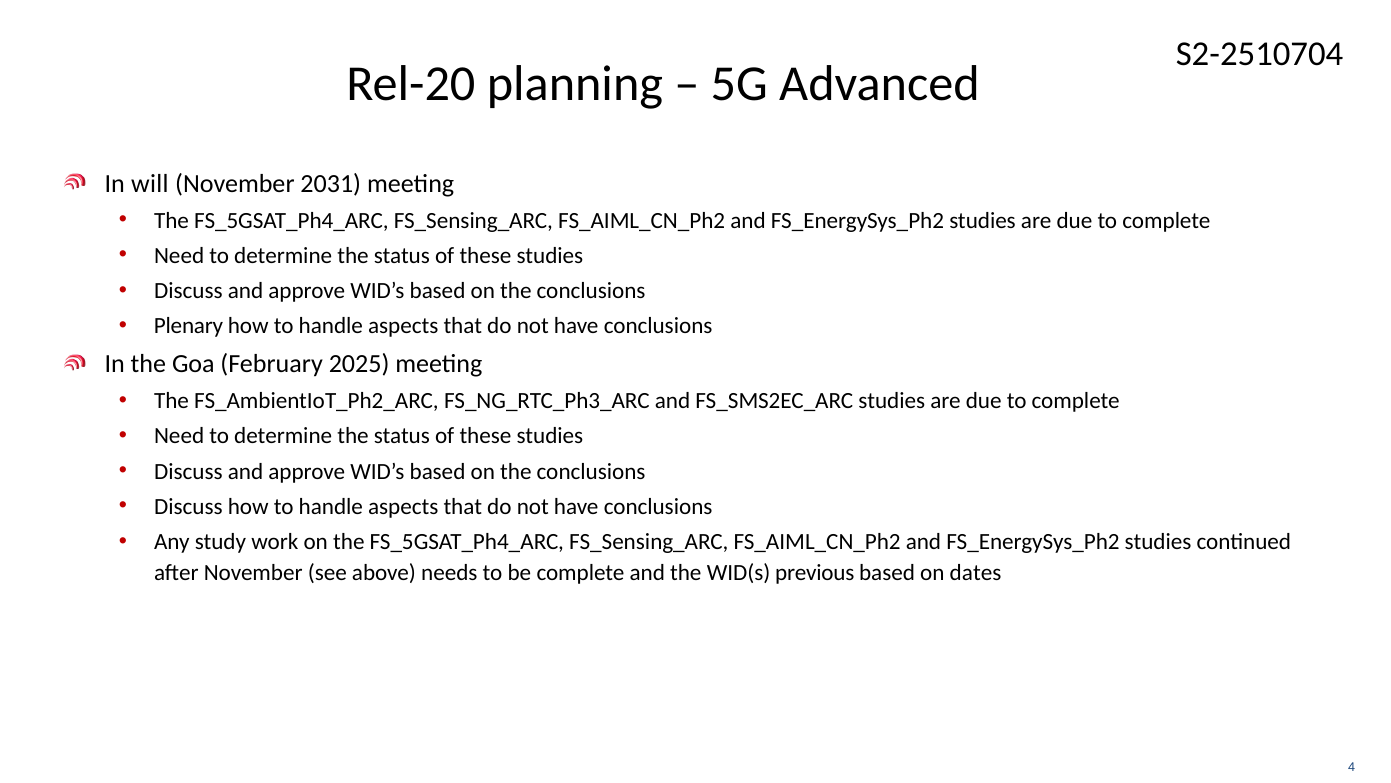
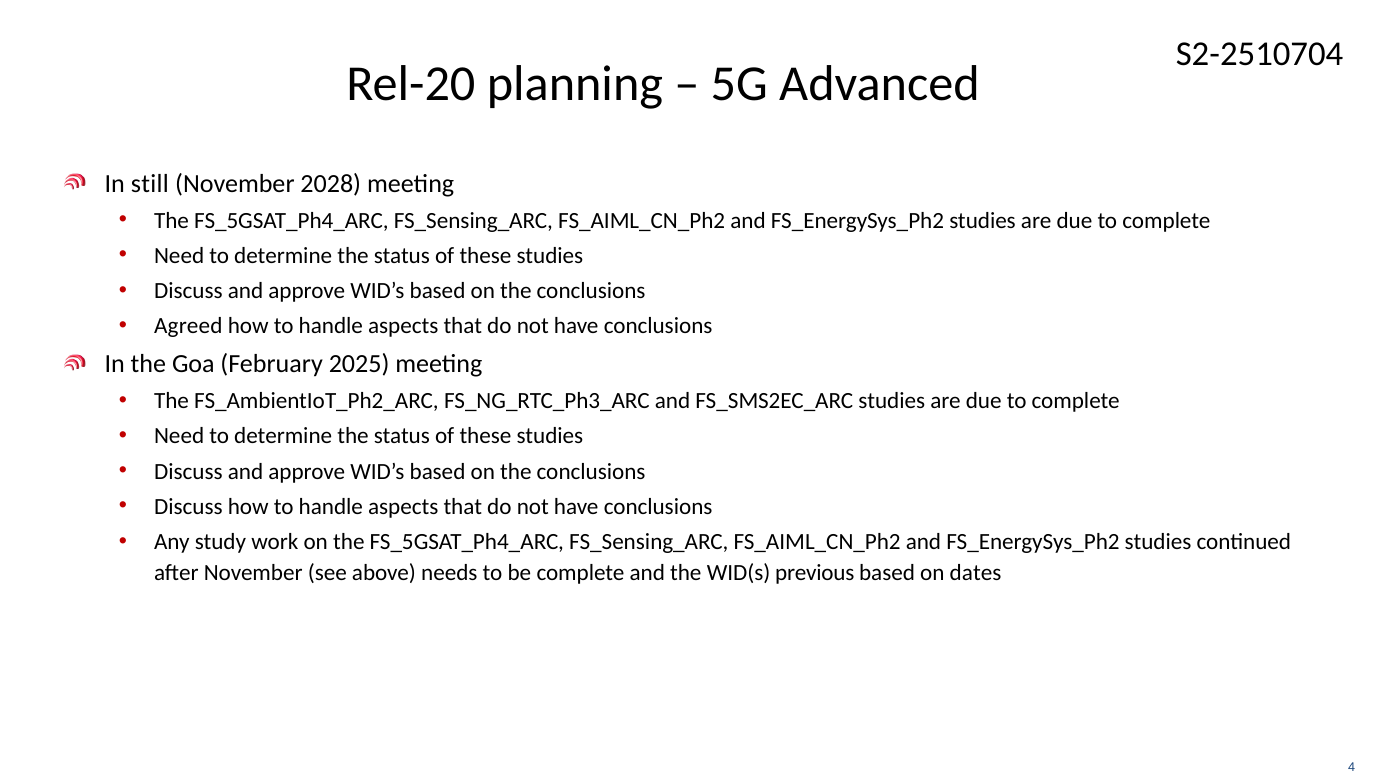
will: will -> still (150, 184)
2031: 2031 -> 2028 (331, 184)
Plenary: Plenary -> Agreed (188, 326)
